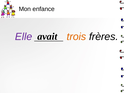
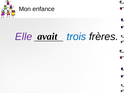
trois colour: orange -> blue (76, 37)
